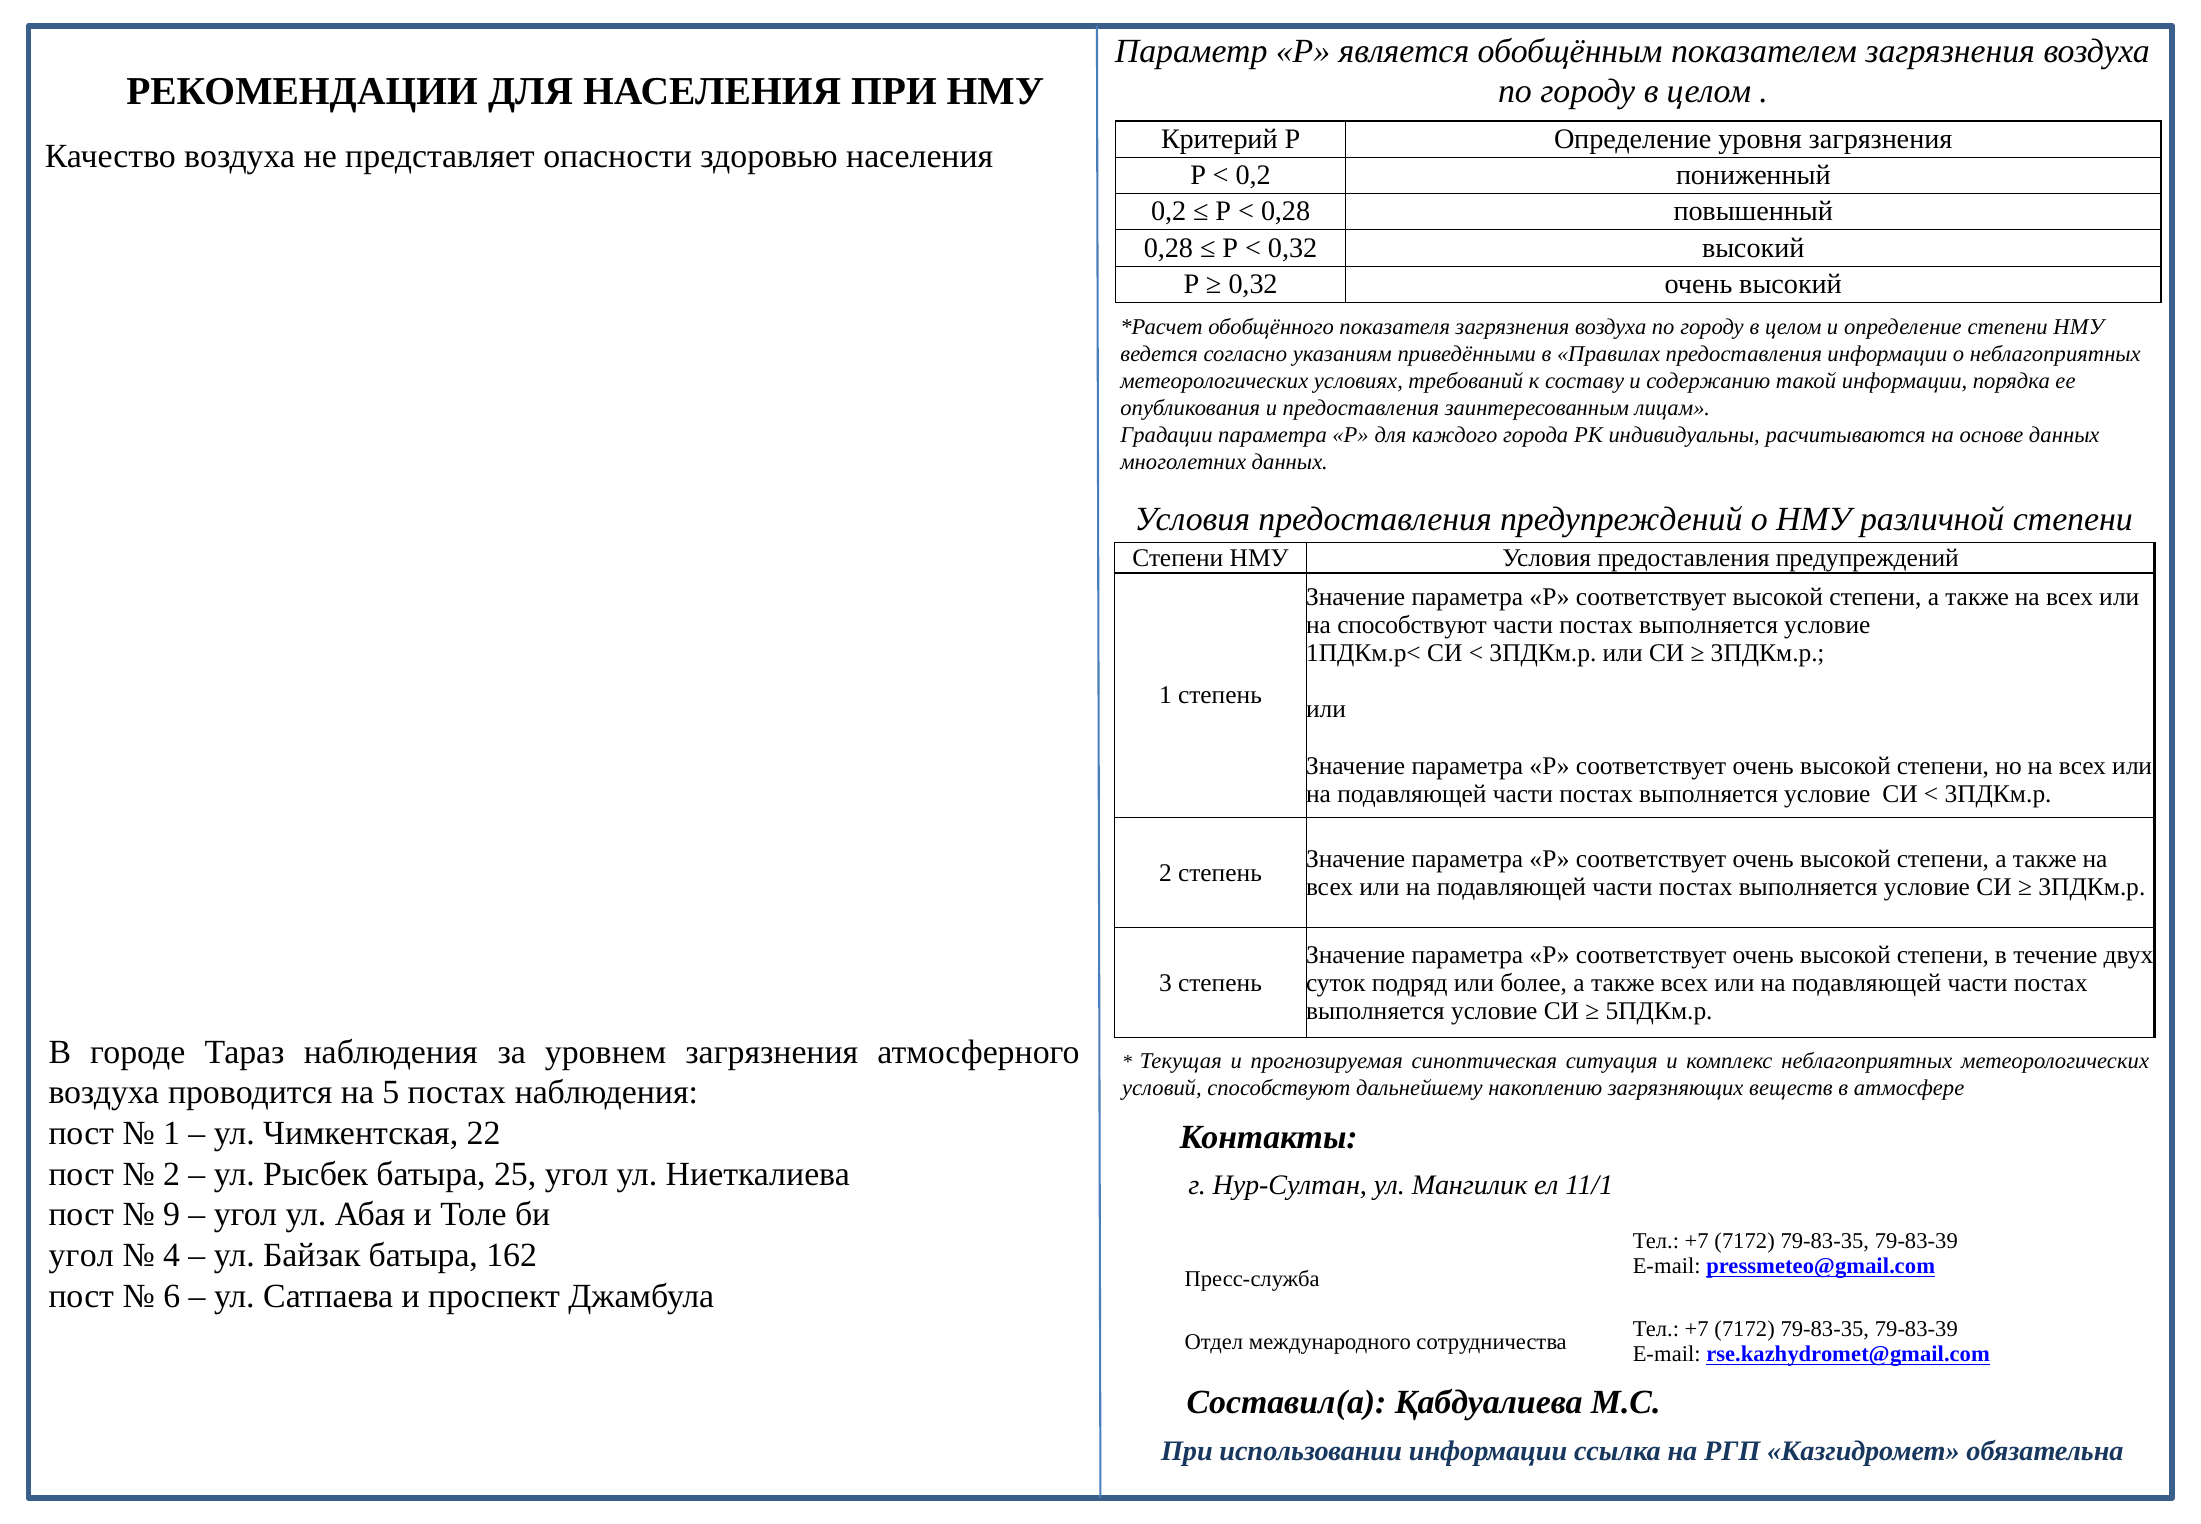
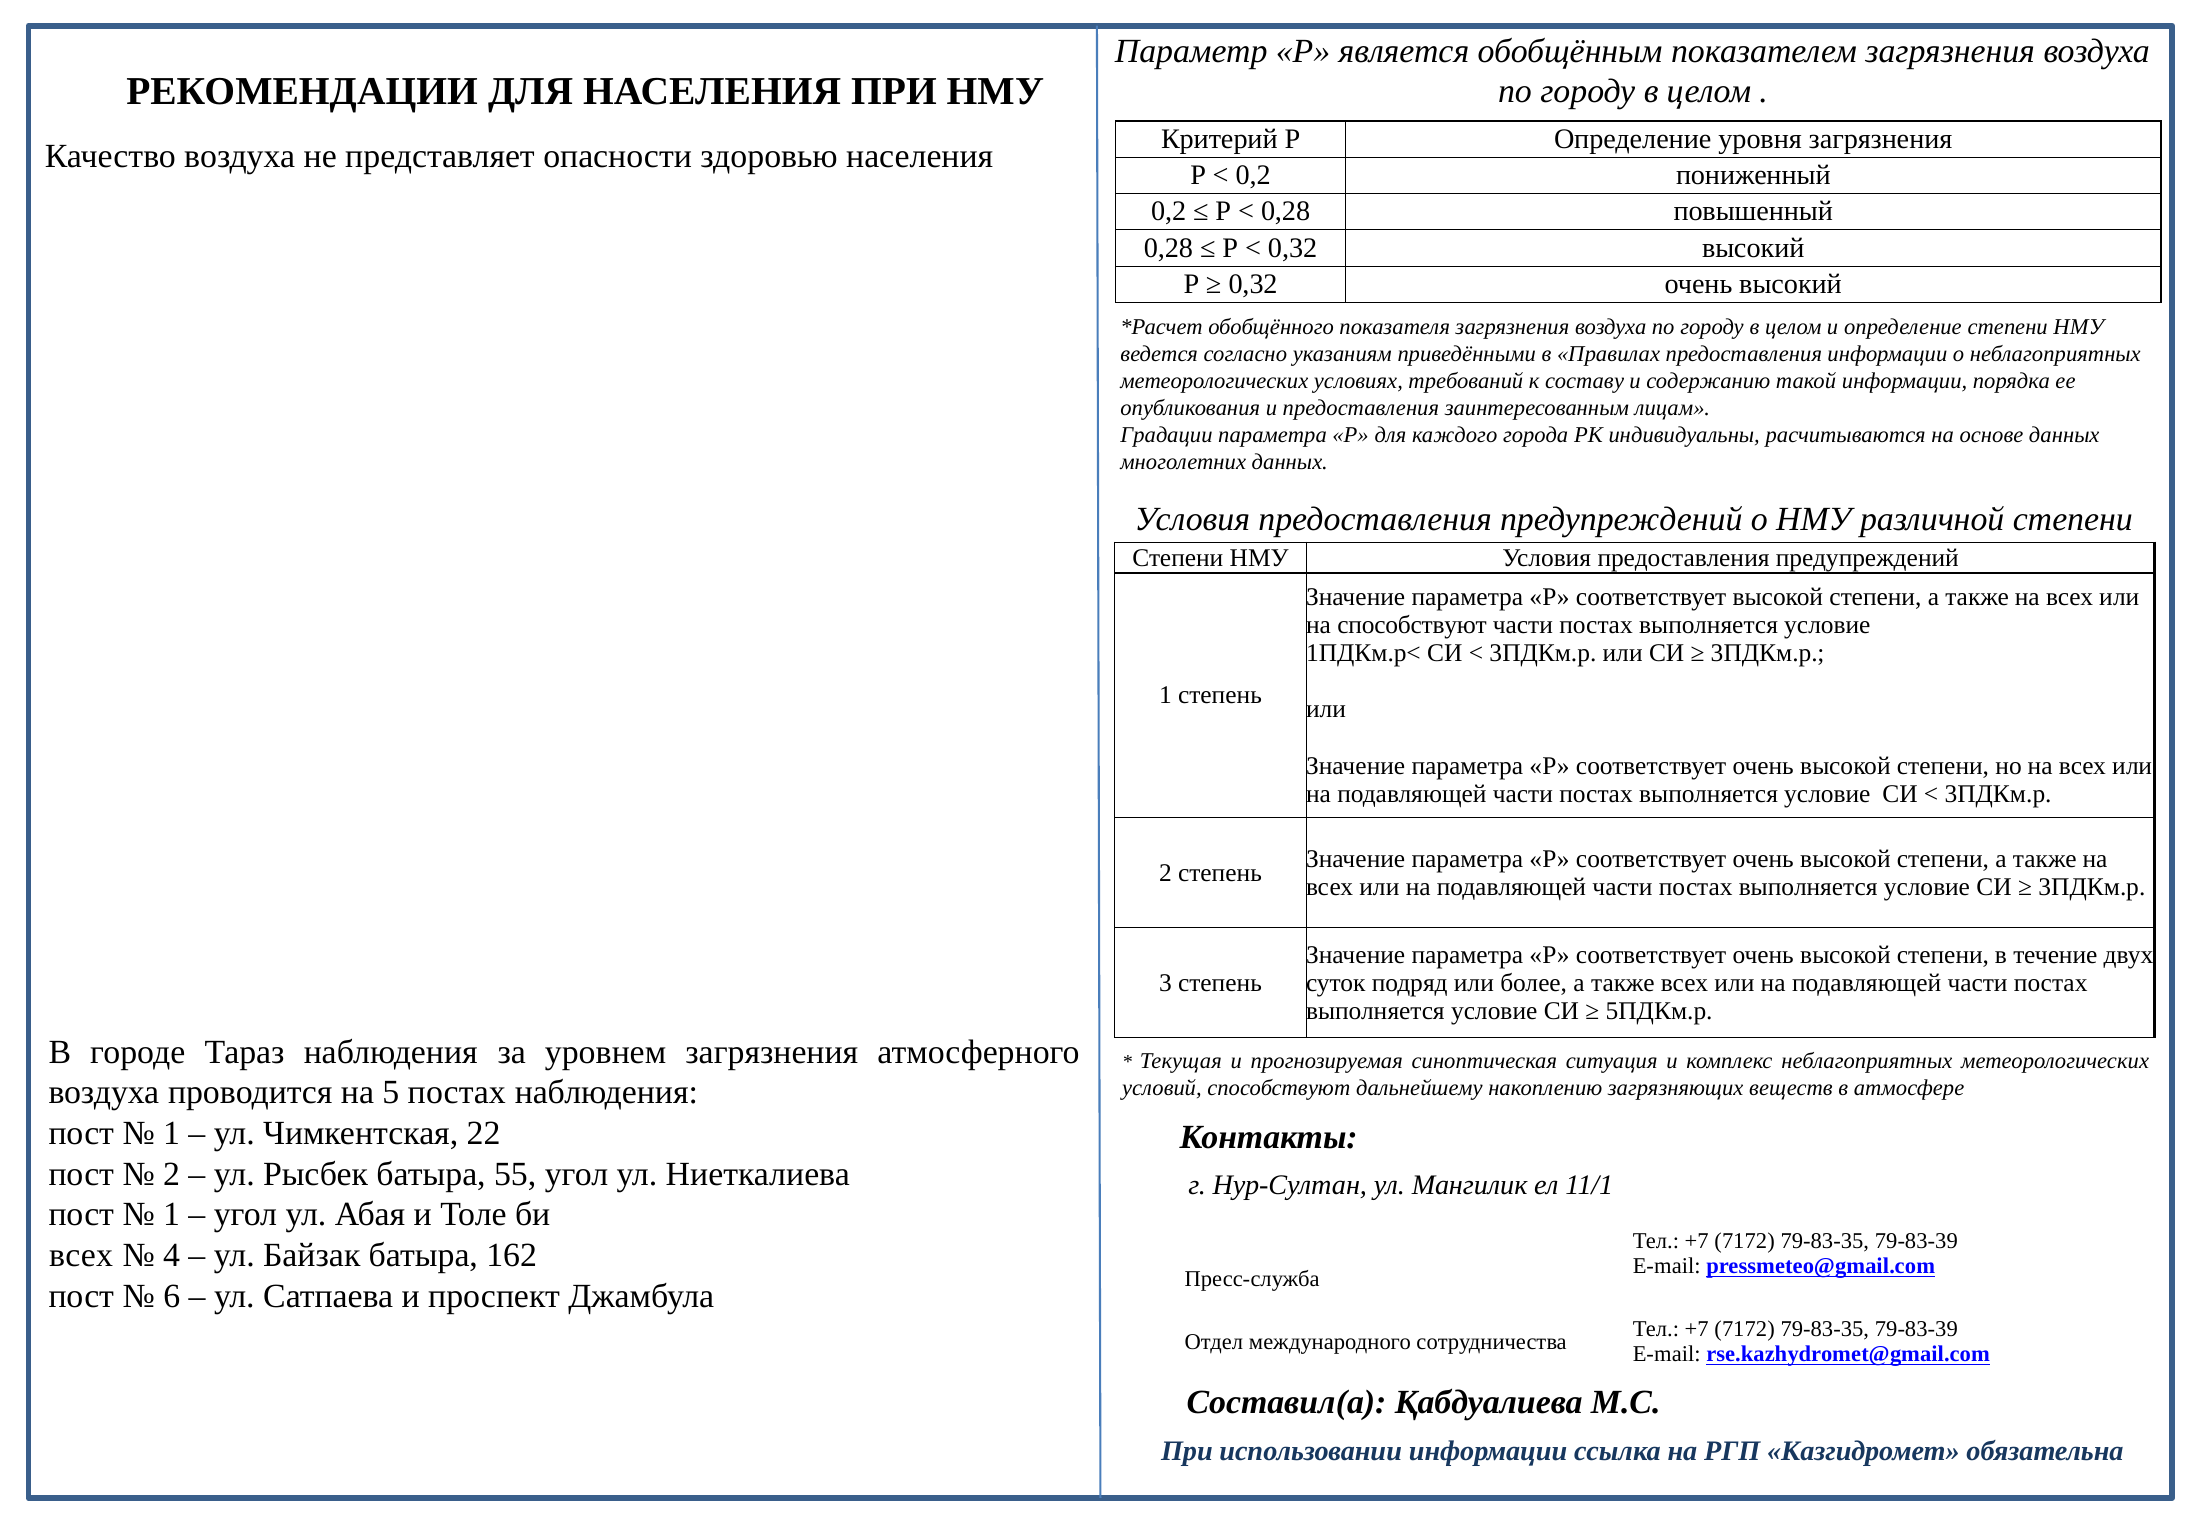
25: 25 -> 55 (515, 1174)
9: 9 -> 1 (172, 1214)
угол: угол -> всех (81, 1255)
